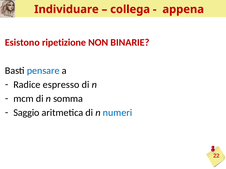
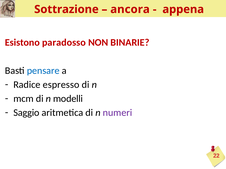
Individuare: Individuare -> Sottrazione (66, 9)
collega: collega -> ancora (130, 9)
ripetizione: ripetizione -> paradosso (64, 43)
somma: somma -> modelli (68, 99)
numeri colour: blue -> purple (117, 113)
